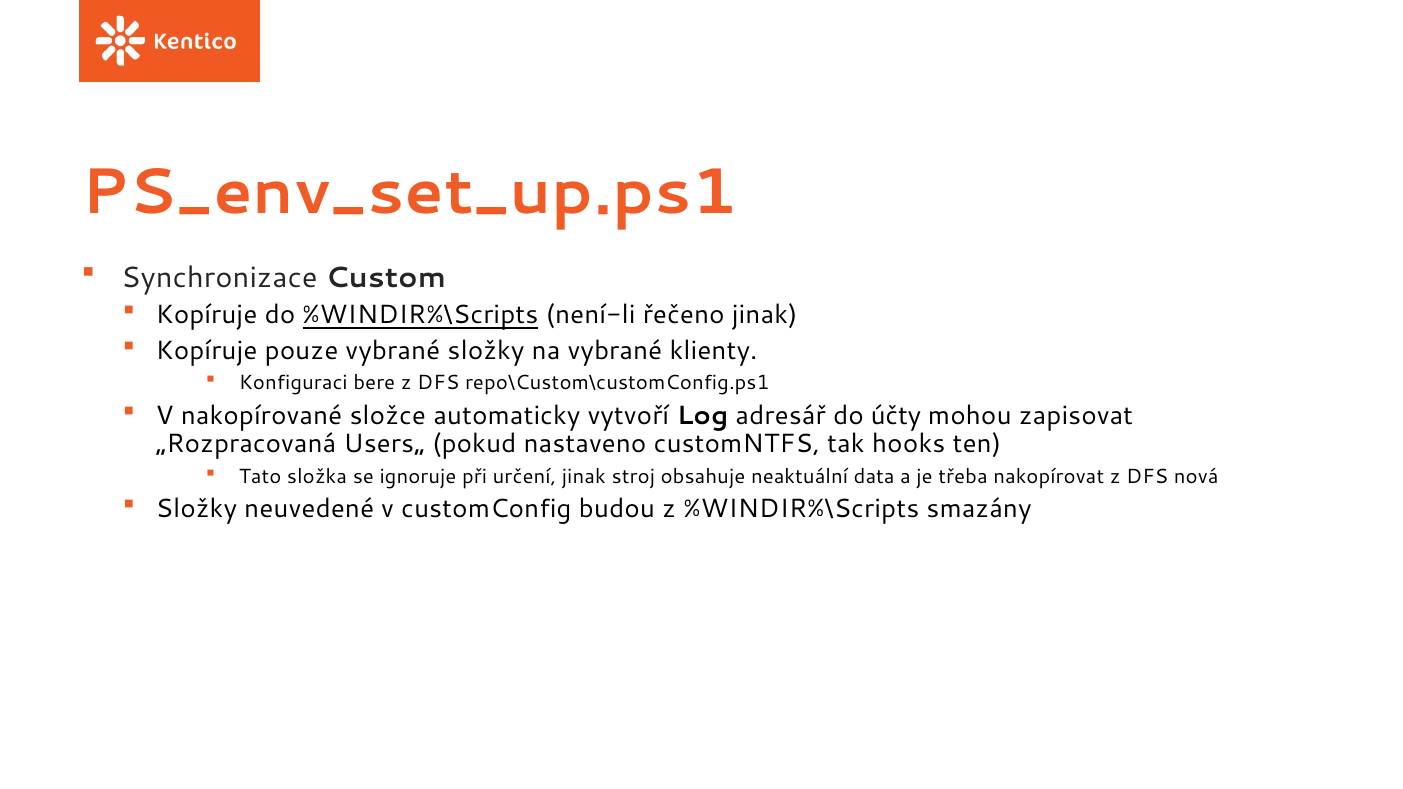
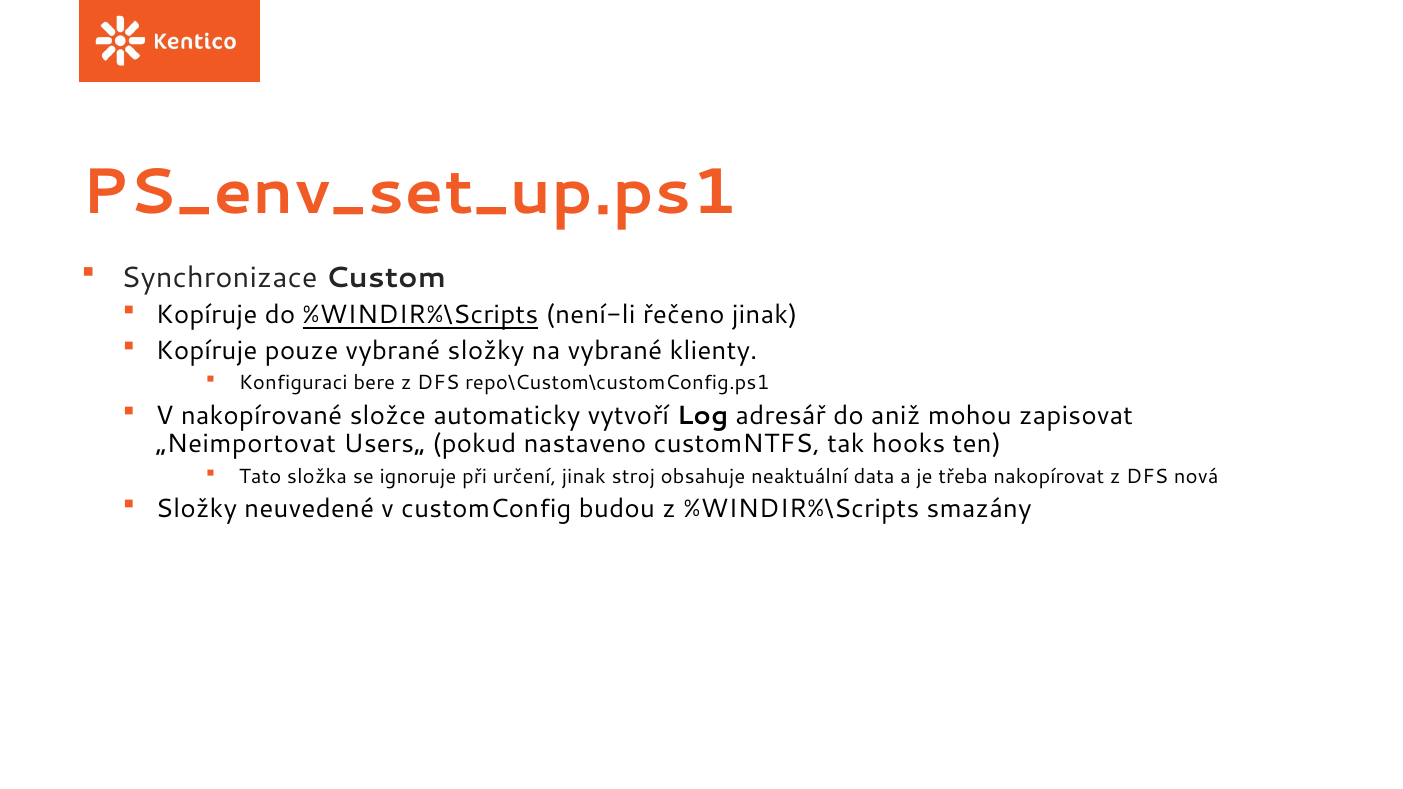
účty: účty -> aniž (896, 416)
„Rozpracovaná: „Rozpracovaná -> „Neimportovat (246, 444)
